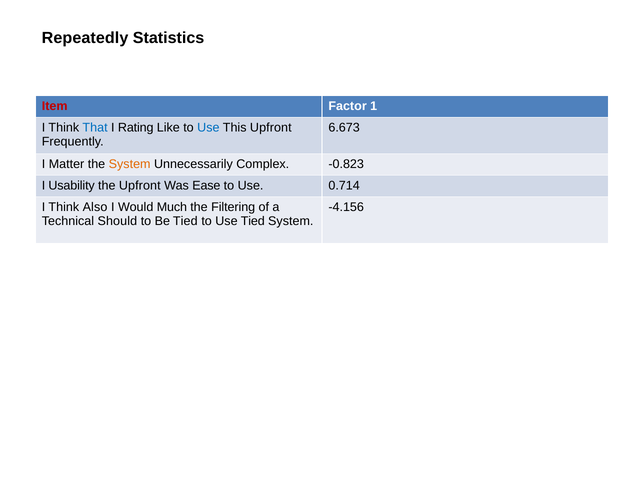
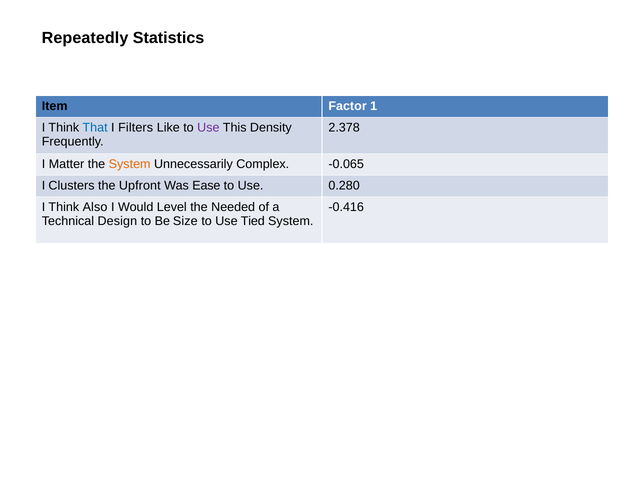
Item colour: red -> black (55, 106)
Rating: Rating -> Filters (136, 128)
Use colour: blue -> purple (208, 128)
This Upfront: Upfront -> Density (271, 128)
6.673: 6.673 -> 2.378 (344, 128)
-0.823: -0.823 -> -0.065 (346, 164)
Usability: Usability -> Clusters (72, 186)
0.714: 0.714 -> 0.280 (344, 186)
Much: Much -> Level (172, 207)
Filtering: Filtering -> Needed (233, 207)
-4.156: -4.156 -> -0.416 (346, 207)
Should: Should -> Design (117, 221)
Be Tied: Tied -> Size (185, 221)
